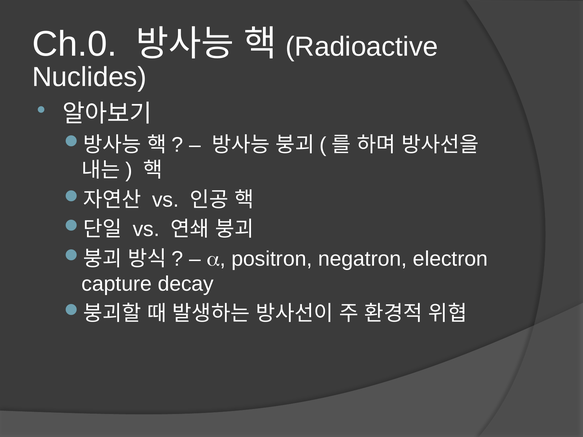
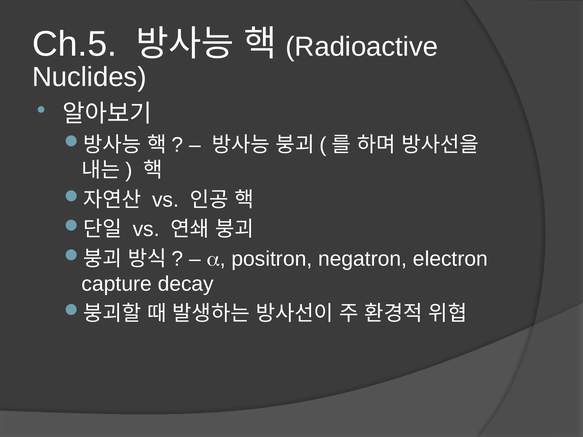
Ch.0: Ch.0 -> Ch.5 (75, 44)
